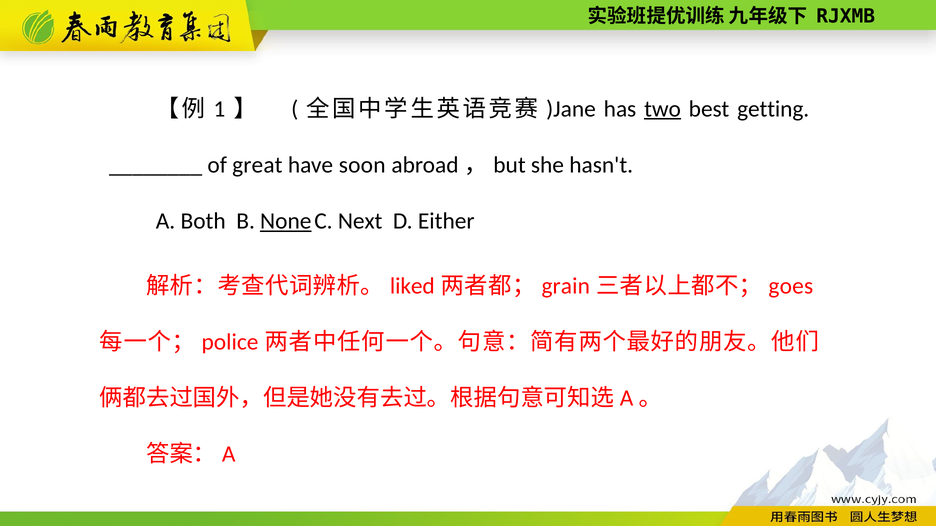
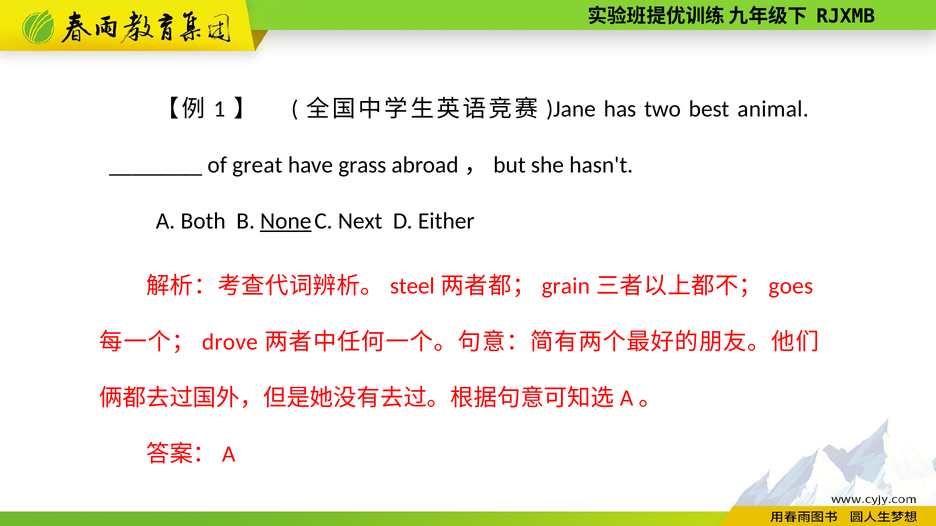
two underline: present -> none (663, 109)
getting: getting -> animal (773, 109)
soon: soon -> grass (362, 165)
liked: liked -> steel (412, 286)
police: police -> drove (230, 342)
